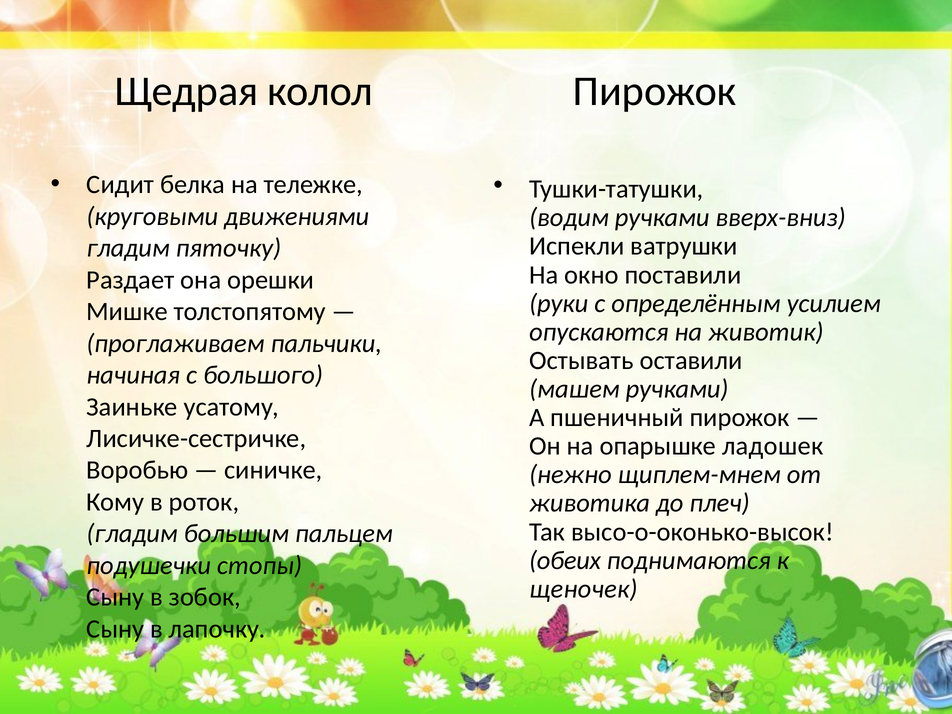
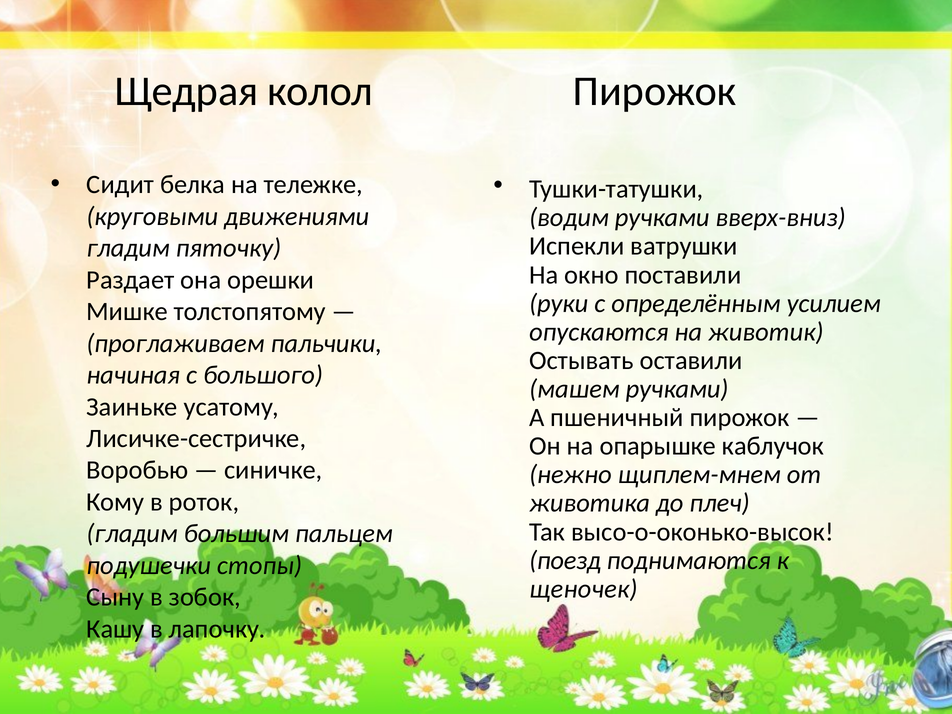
ладошек: ладошек -> каблучок (773, 446)
обеих: обеих -> поезд (565, 560)
Сыну: Сыну -> Кашу (115, 629)
